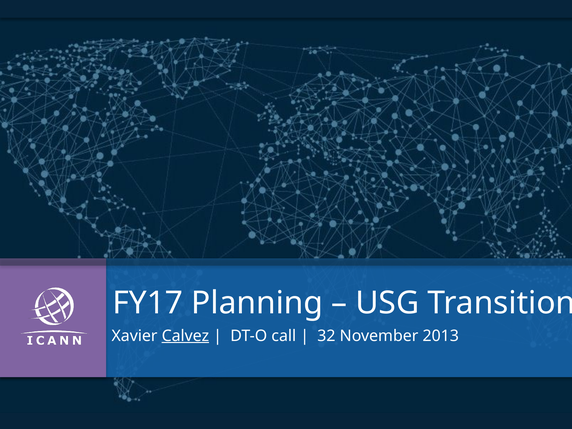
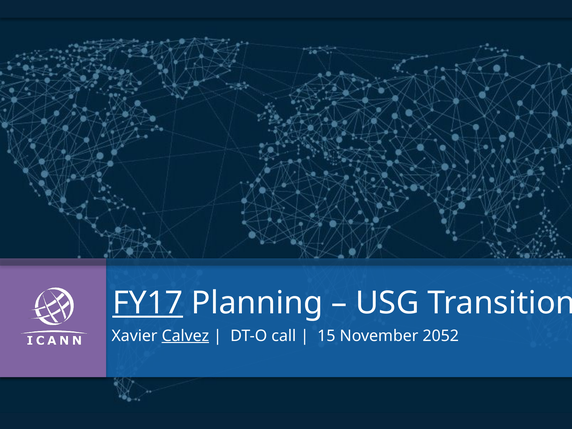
FY17 underline: none -> present (148, 303)
32: 32 -> 15 (326, 336)
2013: 2013 -> 2052 (441, 336)
